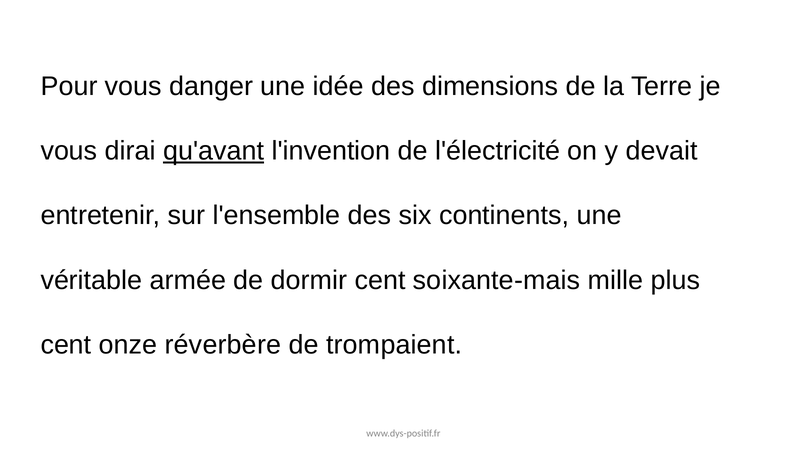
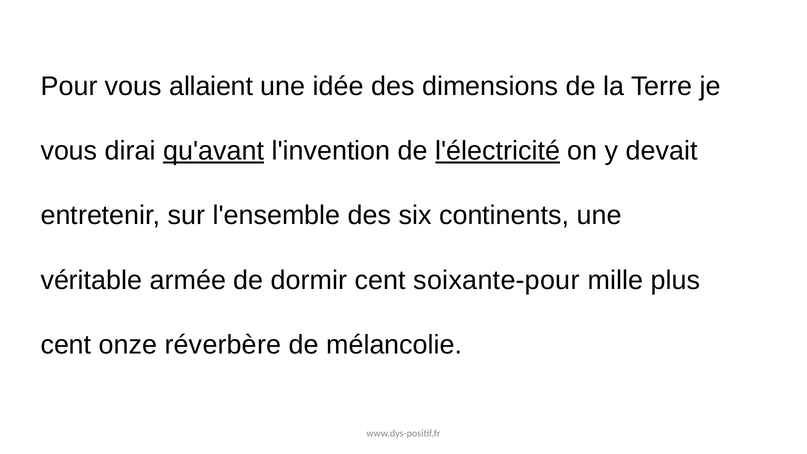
danger: danger -> allaient (211, 86)
l'électricité underline: none -> present (498, 151)
soixante-mais: soixante-mais -> soixante-pour (497, 280)
trompaient: trompaient -> mélancolie (394, 345)
